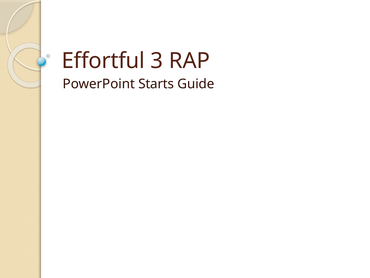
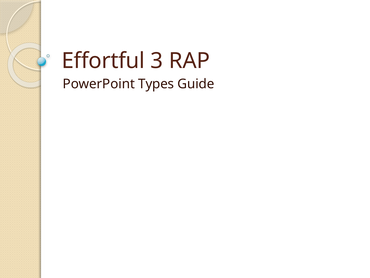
Starts: Starts -> Types (156, 84)
